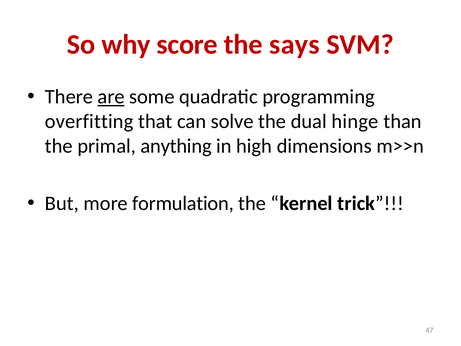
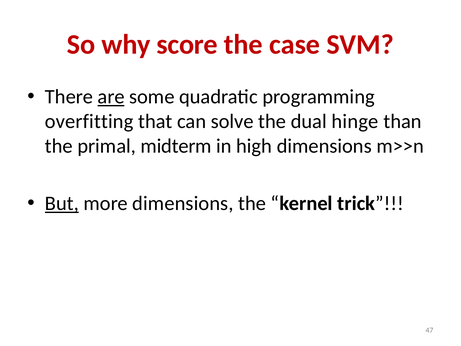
says: says -> case (295, 45)
anything: anything -> midterm (176, 146)
But underline: none -> present (62, 203)
more formulation: formulation -> dimensions (183, 203)
